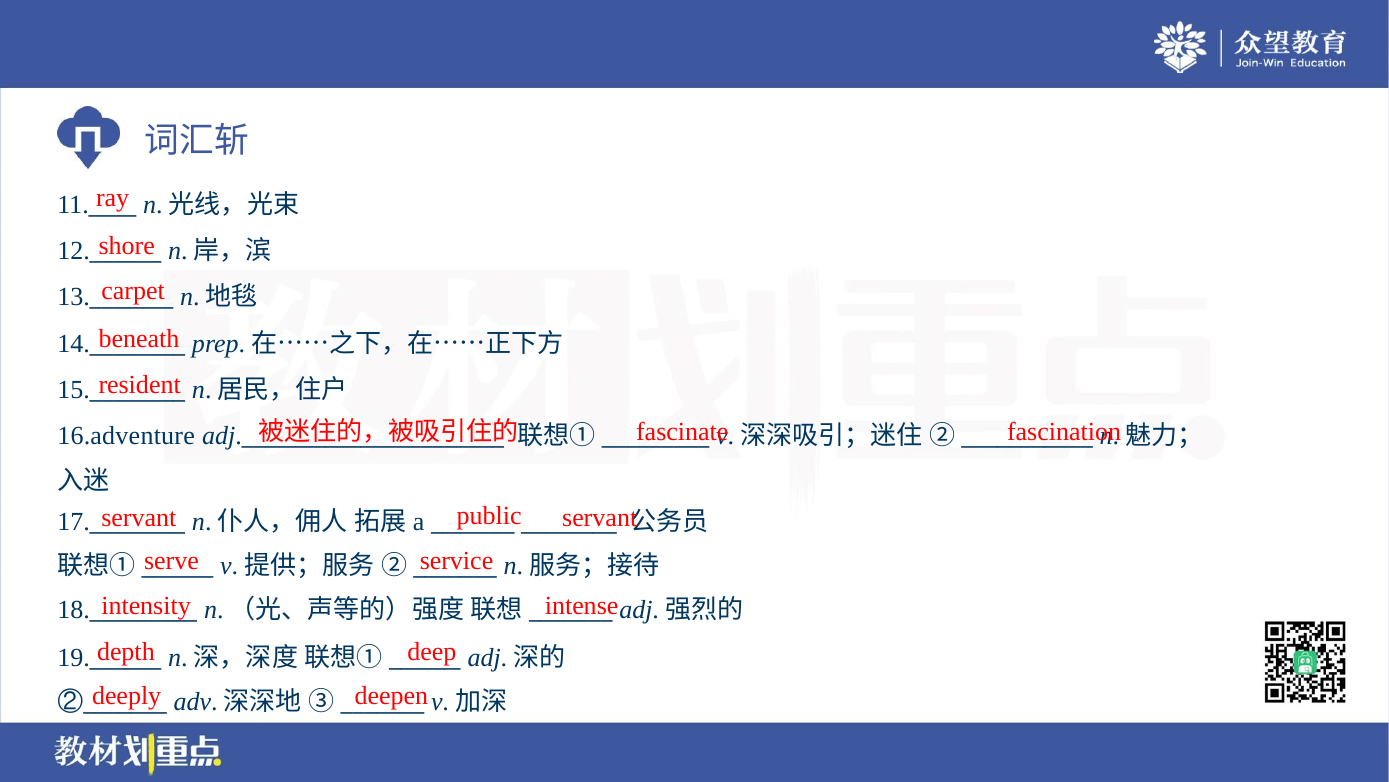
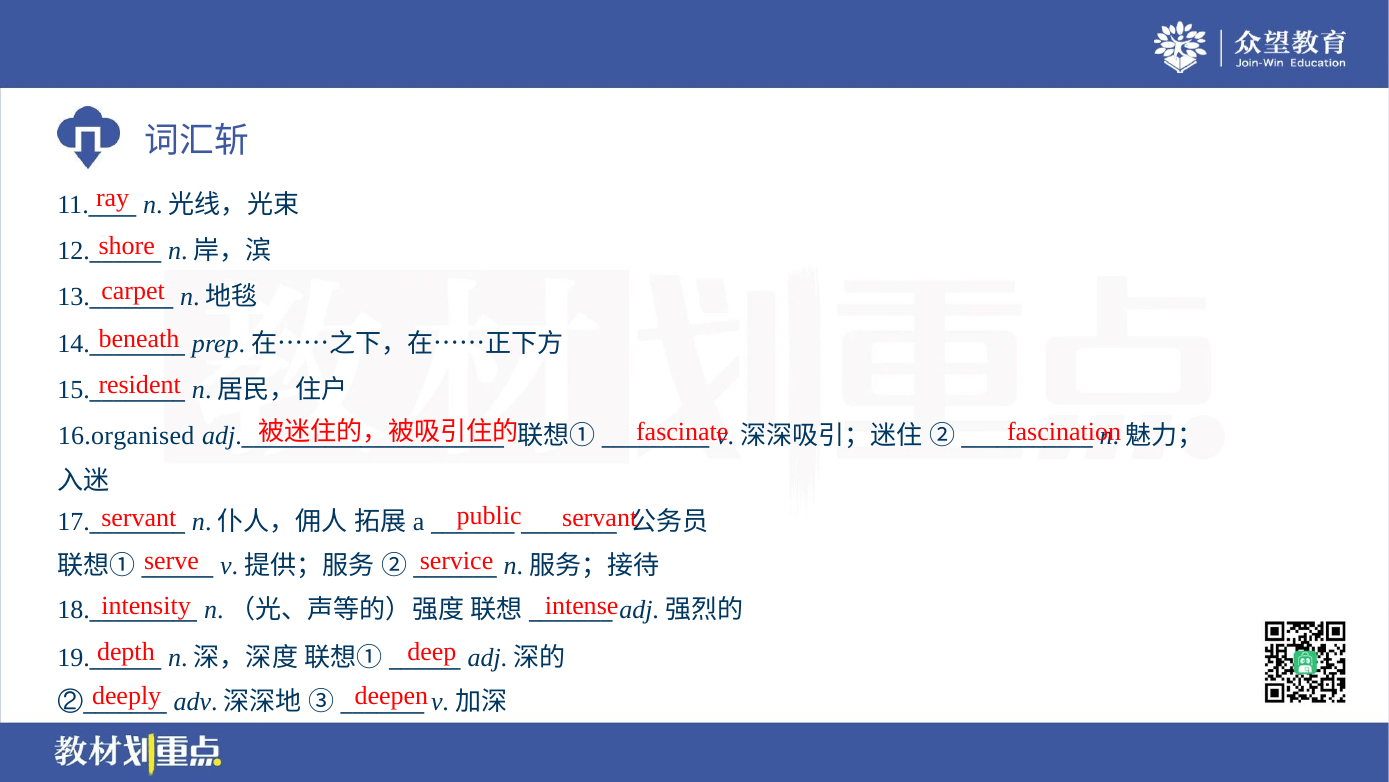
16.adventure: 16.adventure -> 16.organised (126, 436)
